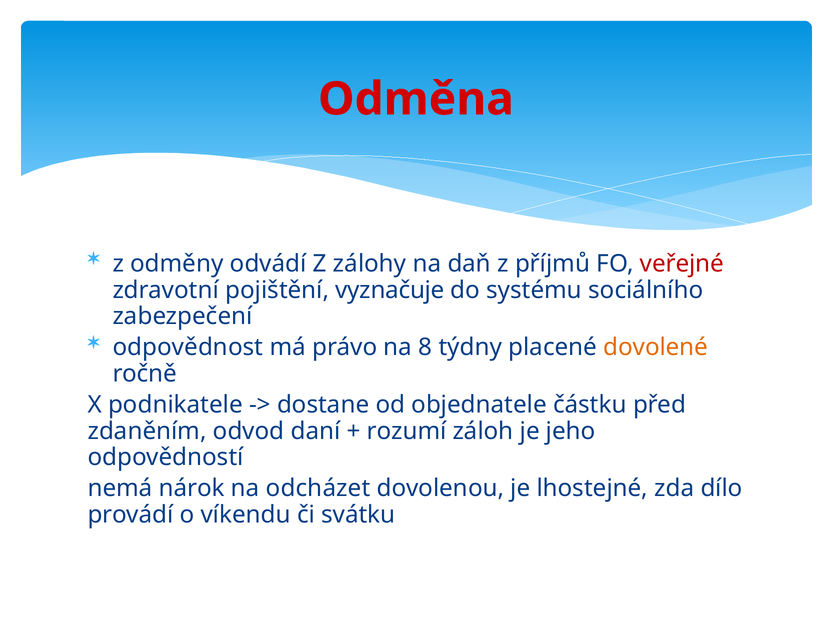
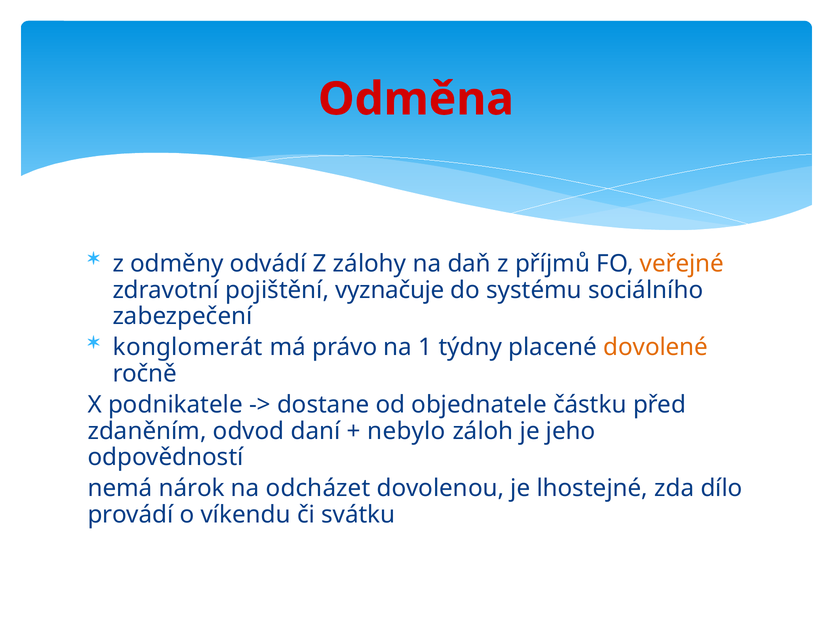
veřejné colour: red -> orange (682, 264)
odpovědnost: odpovědnost -> konglomerát (188, 347)
8: 8 -> 1 (425, 347)
rozumí: rozumí -> nebylo (406, 431)
